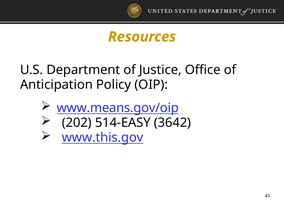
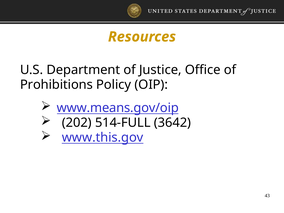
Anticipation: Anticipation -> Prohibitions (56, 85)
514-EASY: 514-EASY -> 514-FULL (123, 123)
